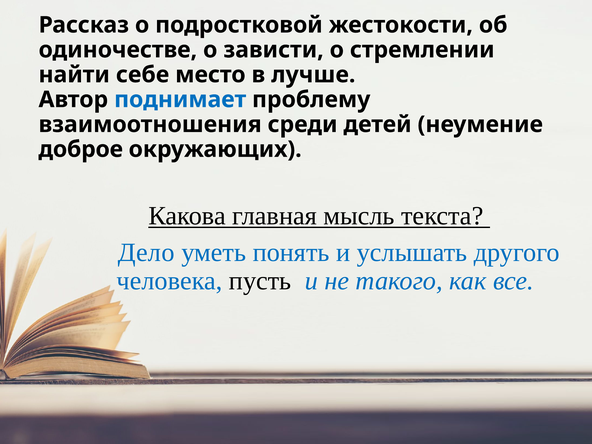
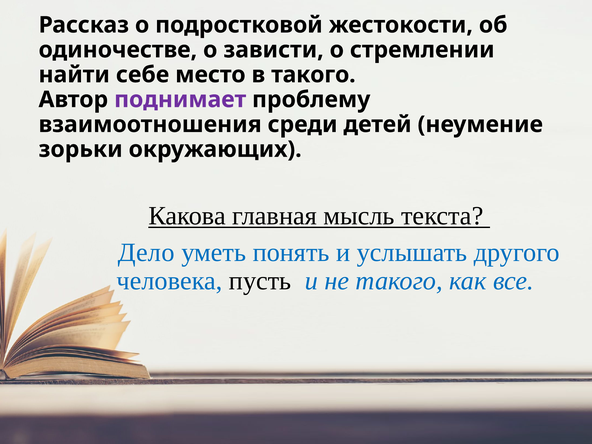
в лучше: лучше -> такого (313, 75)
поднимает colour: blue -> purple (180, 100)
доброе: доброе -> зорьки (81, 149)
